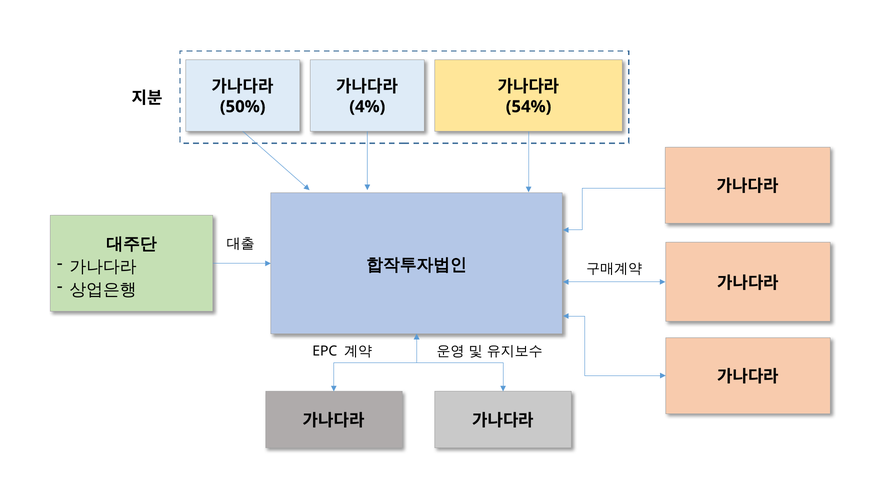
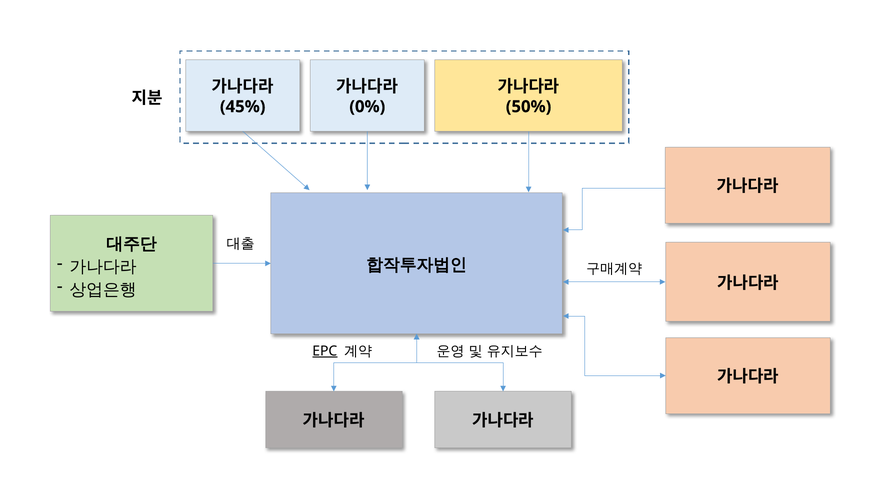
50%: 50% -> 45% (243, 107)
4%: 4% -> 0% (367, 107)
54%: 54% -> 50% (529, 107)
EPC underline: none -> present (325, 351)
